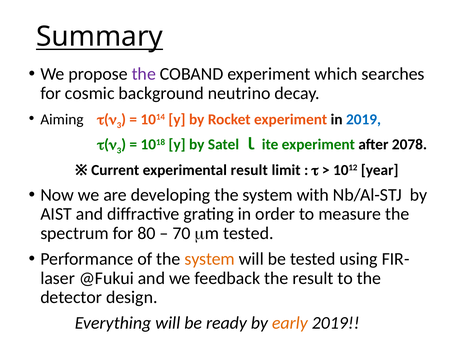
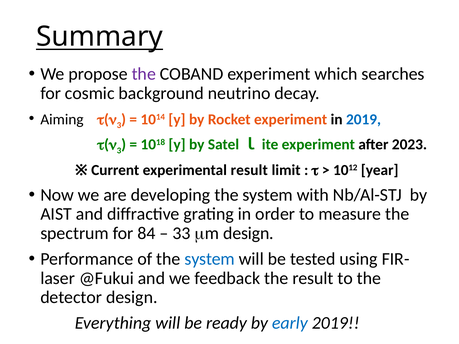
2078: 2078 -> 2023 (409, 145)
80: 80 -> 84 (147, 233)
70: 70 -> 33 (182, 233)
tested: tested -> design (248, 233)
system colour: orange -> blue (210, 259)
early colour: orange -> blue (290, 323)
